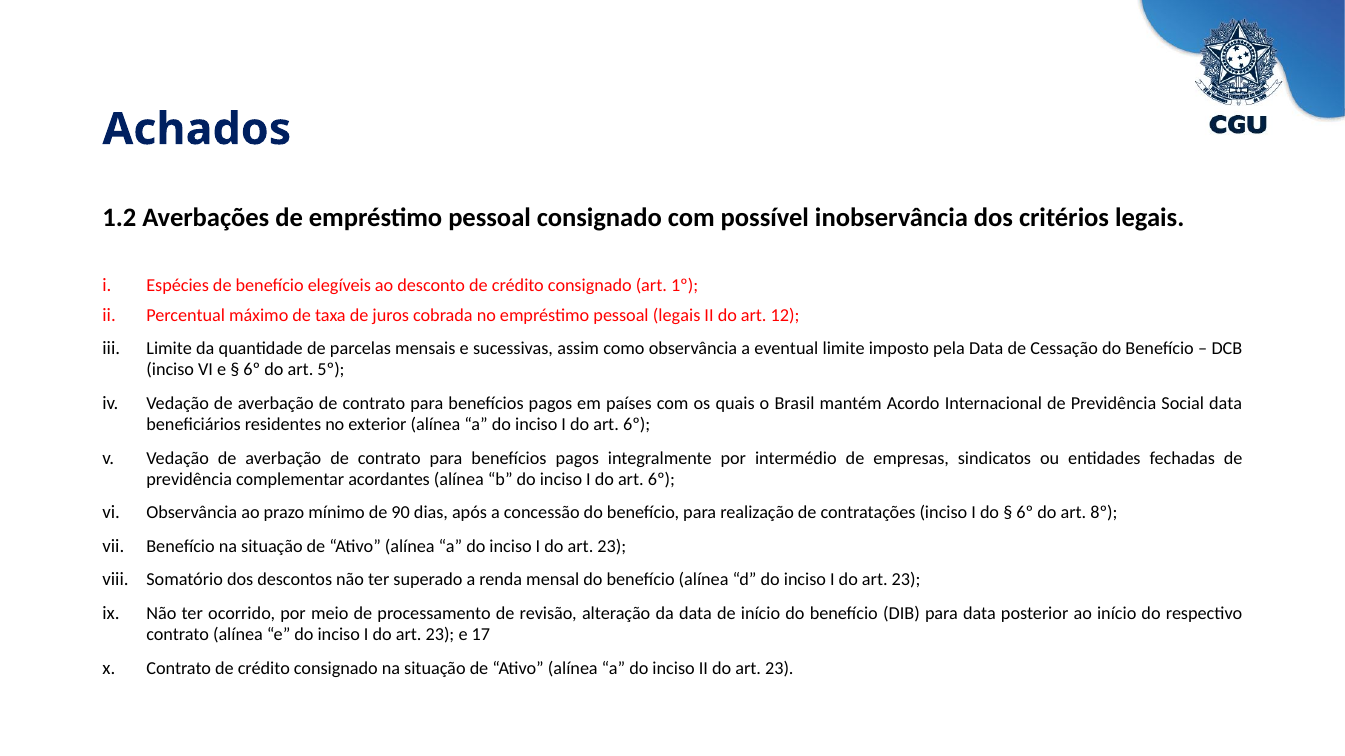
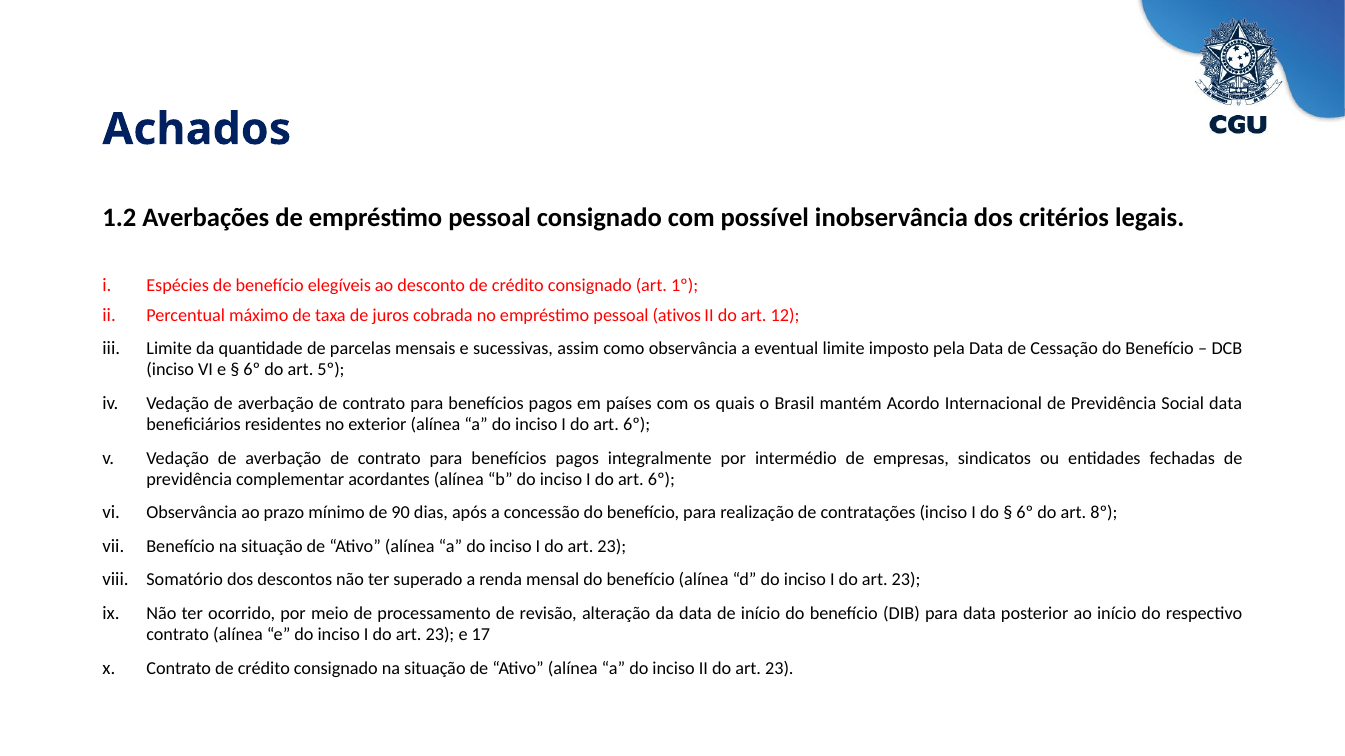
pessoal legais: legais -> ativos (677, 316)
